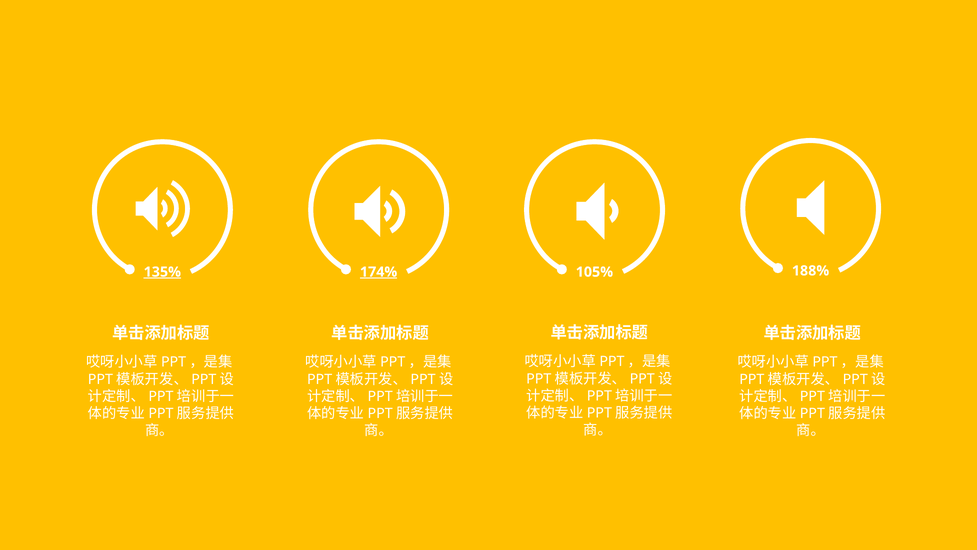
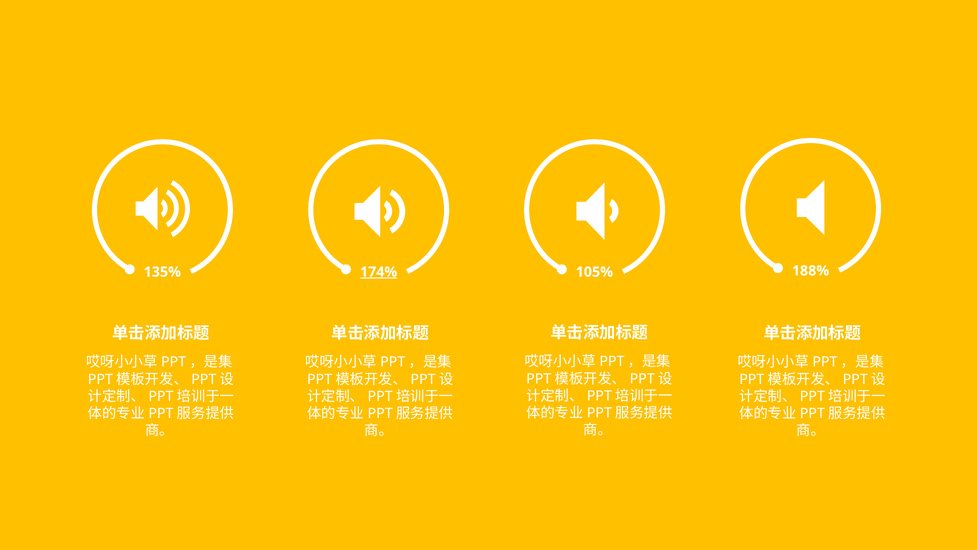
135% underline: present -> none (162, 272)
